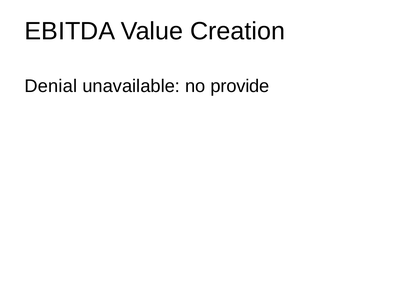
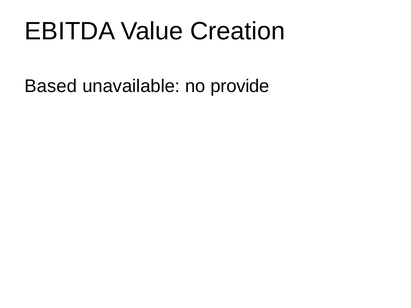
Denial: Denial -> Based (51, 86)
